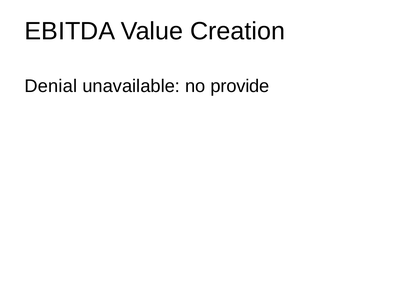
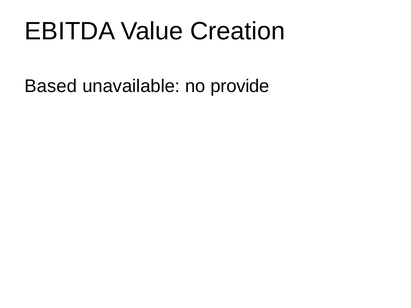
Denial: Denial -> Based (51, 86)
